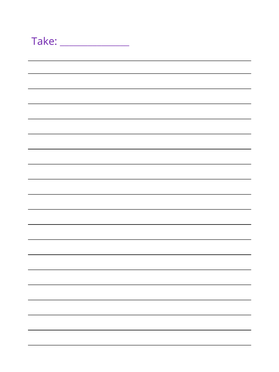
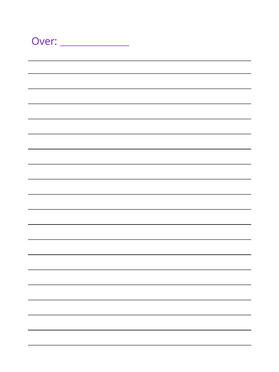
Take: Take -> Over (44, 42)
